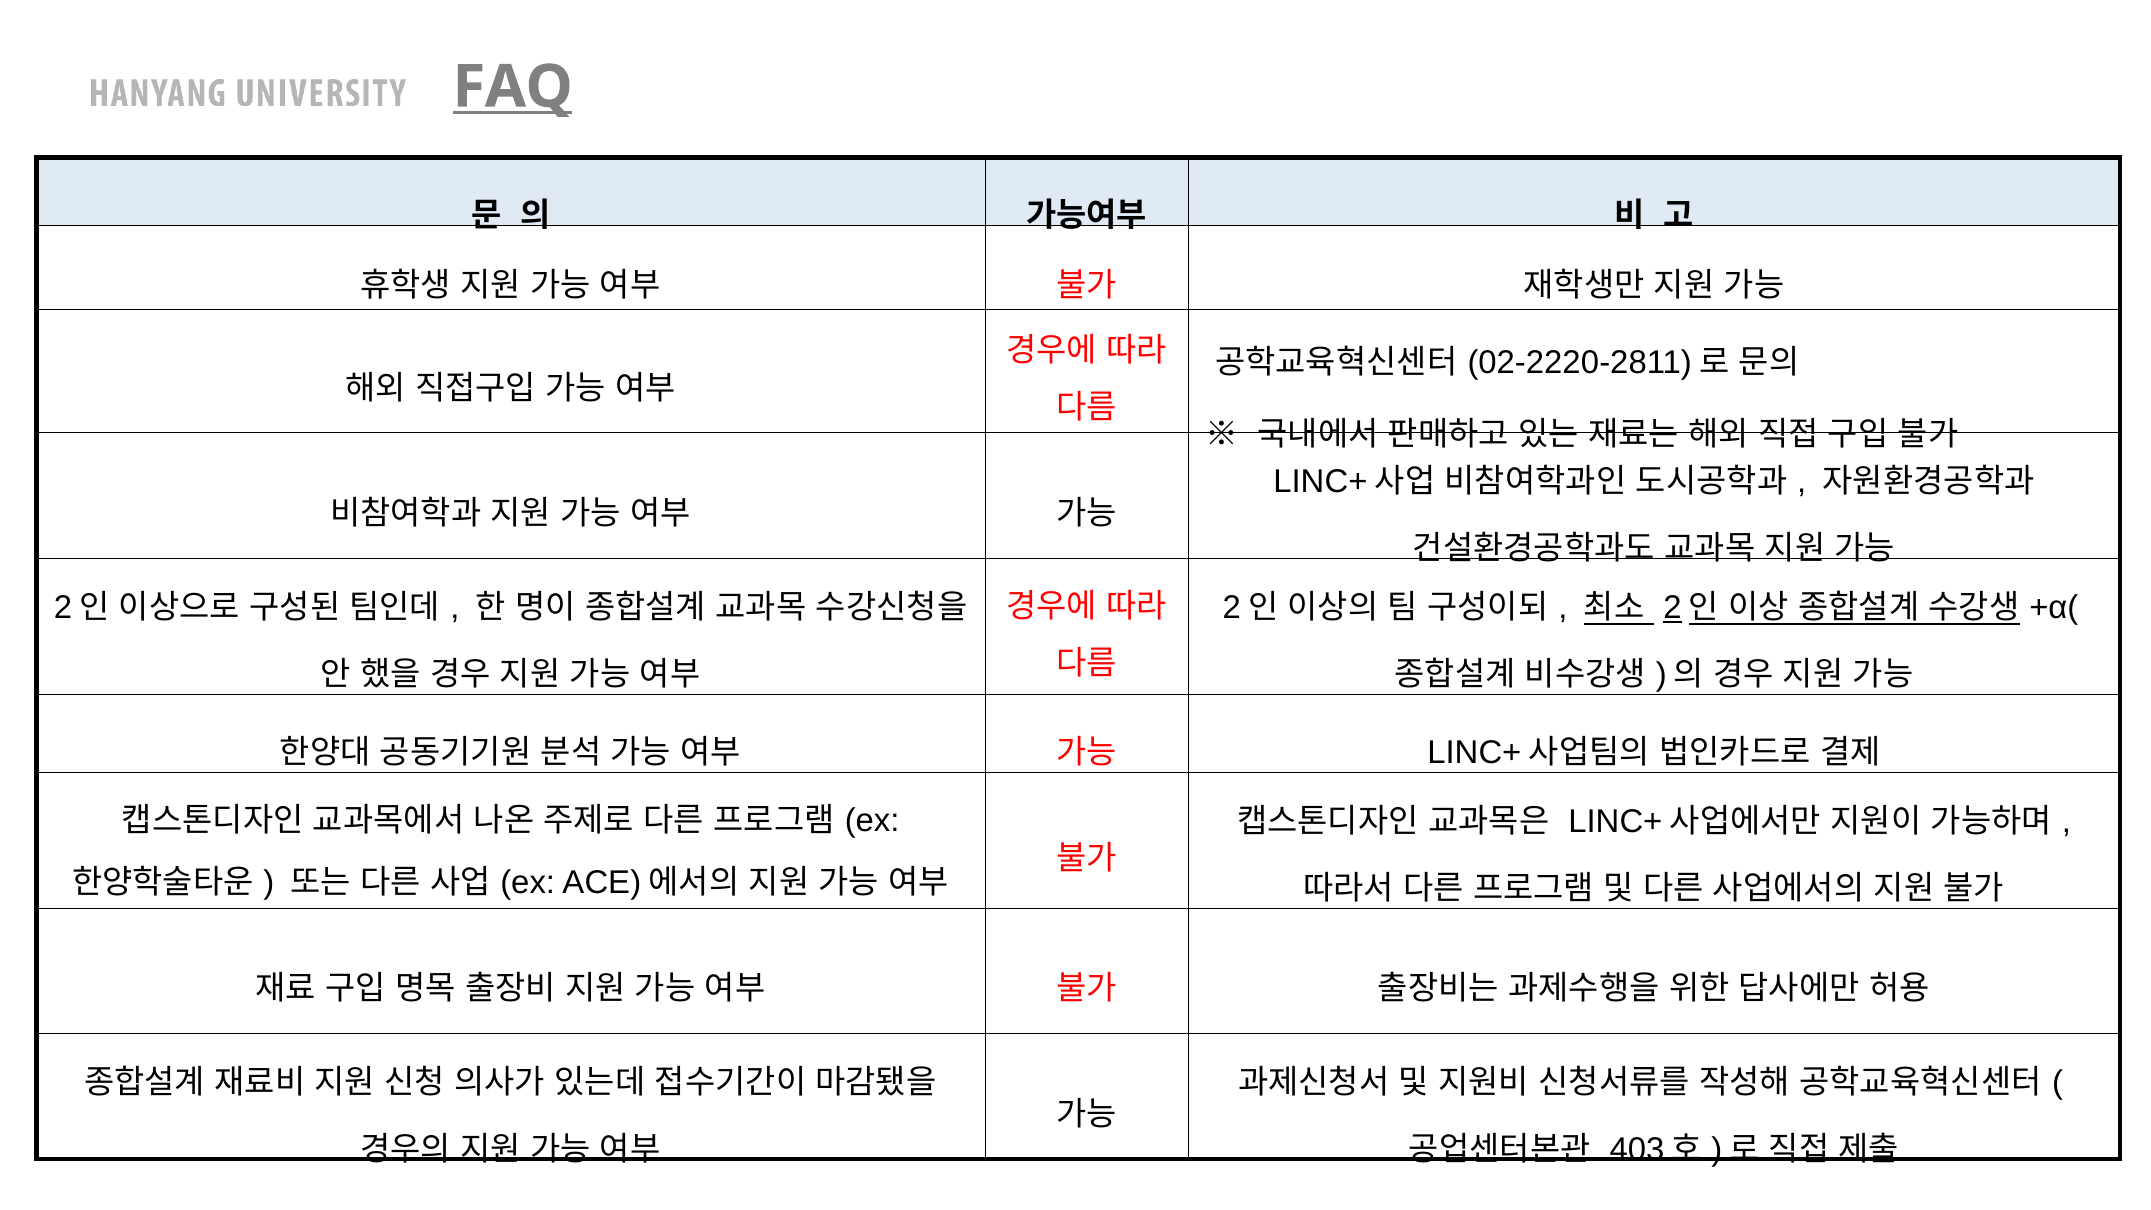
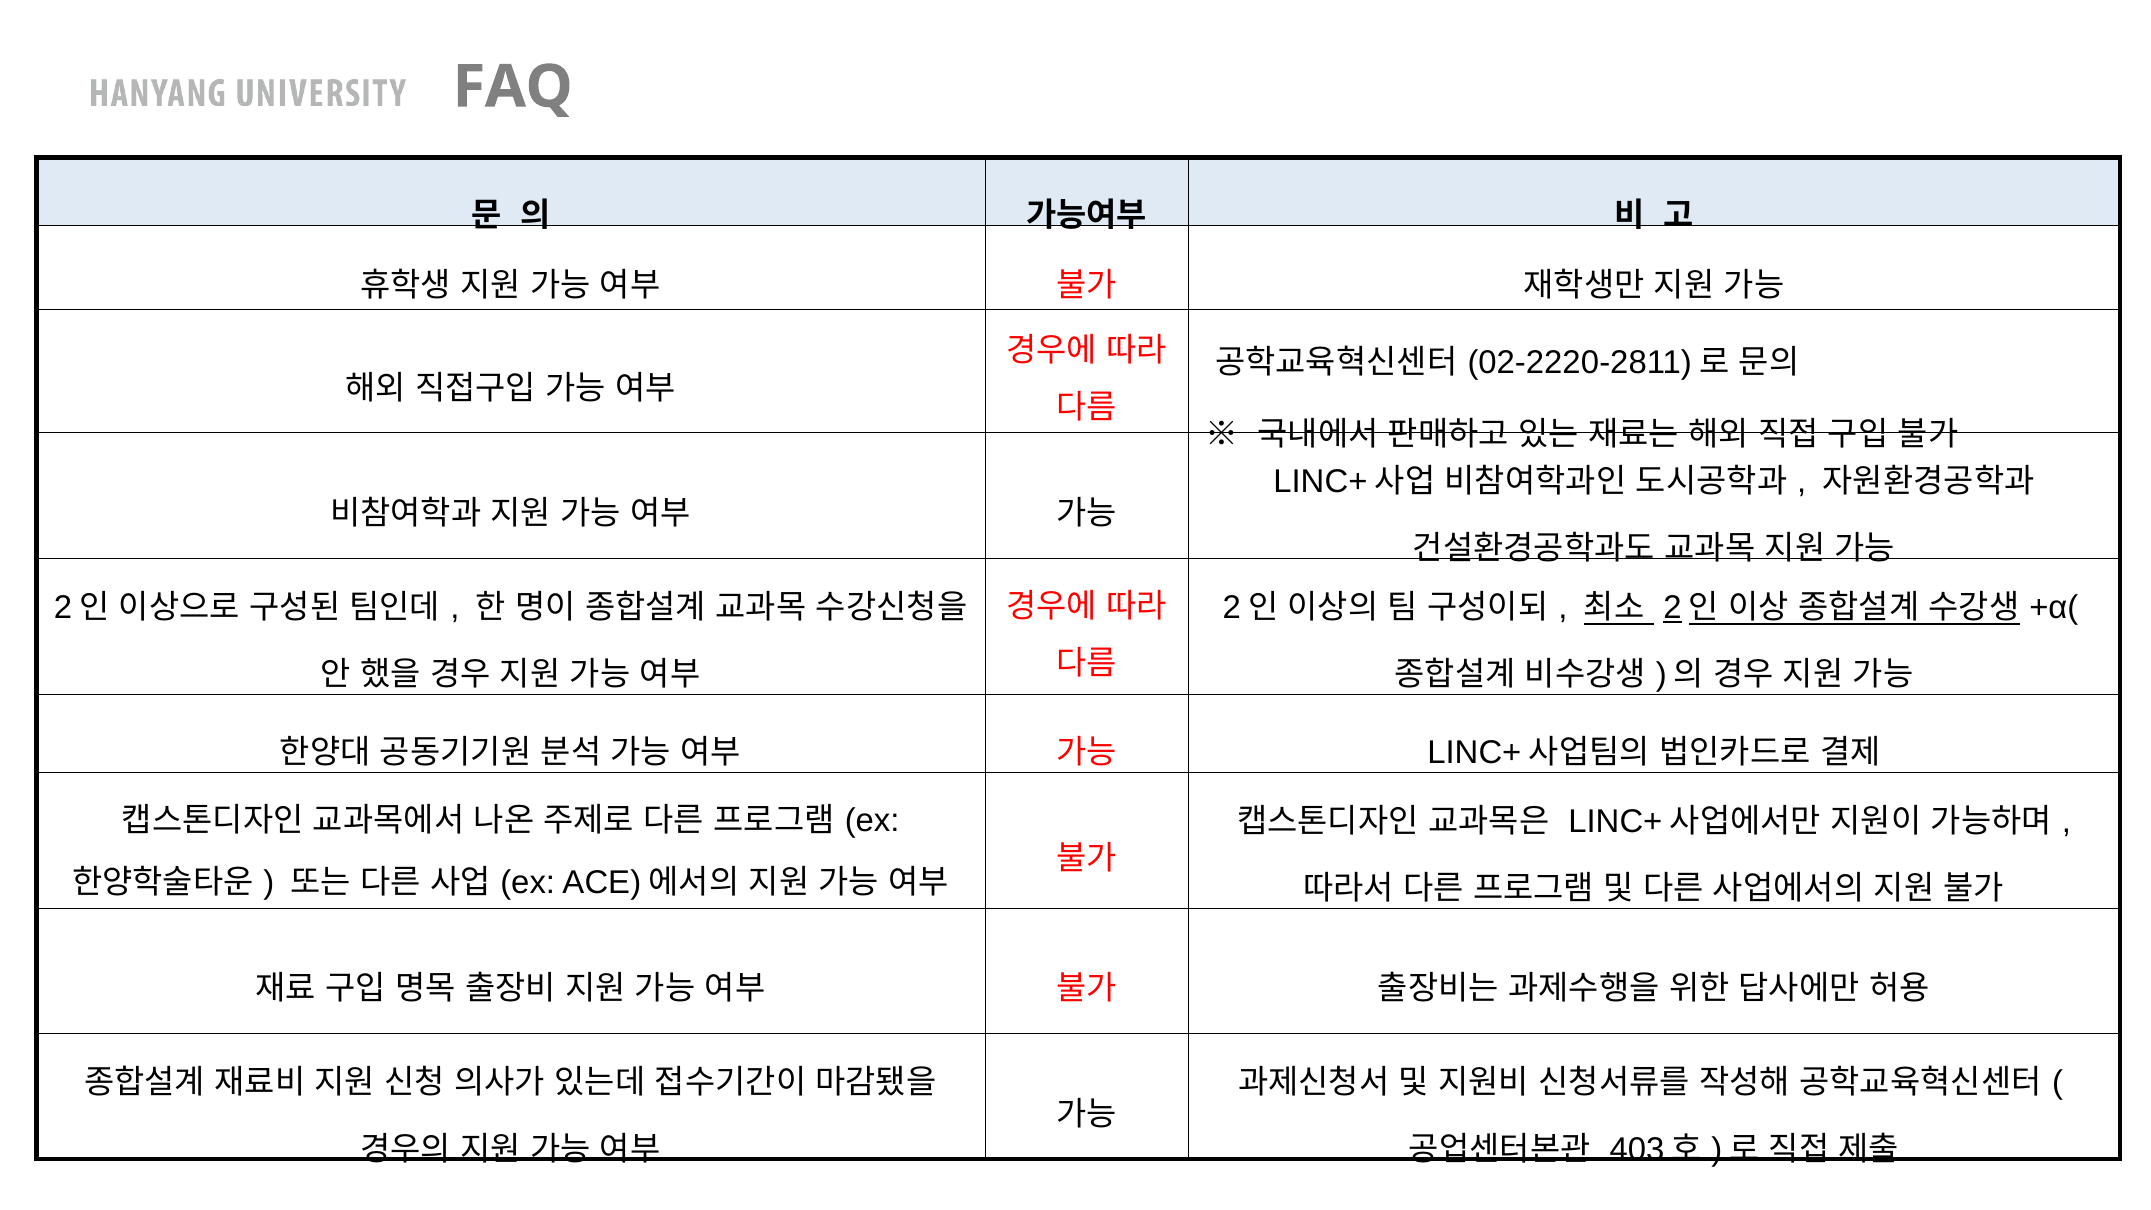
FAQ underline: present -> none (513, 87)
